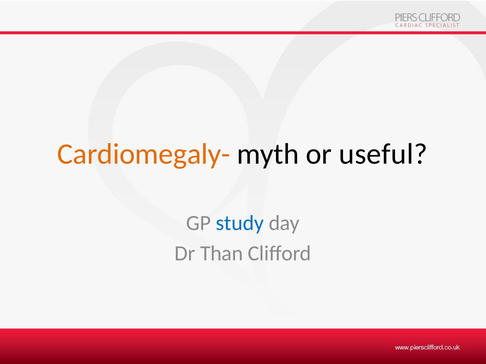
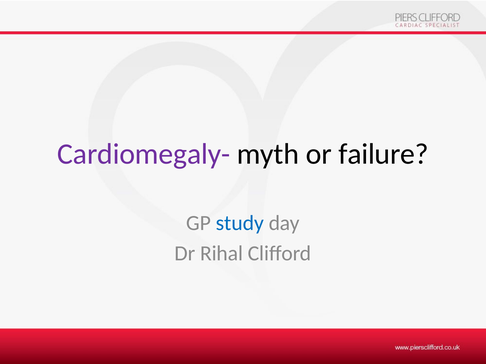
Cardiomegaly- colour: orange -> purple (144, 154)
useful: useful -> failure (384, 154)
Than: Than -> Rihal (222, 254)
